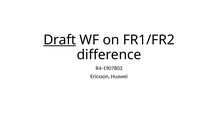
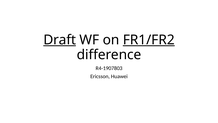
FR1/FR2 underline: none -> present (149, 40)
